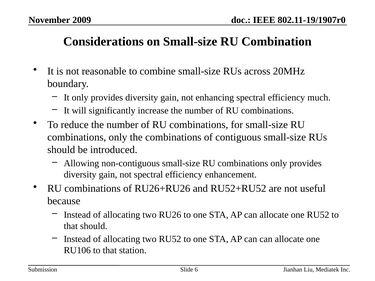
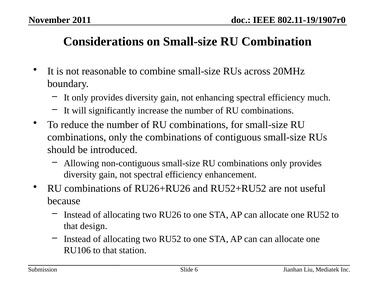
2009: 2009 -> 2011 (82, 20)
that should: should -> design (94, 226)
